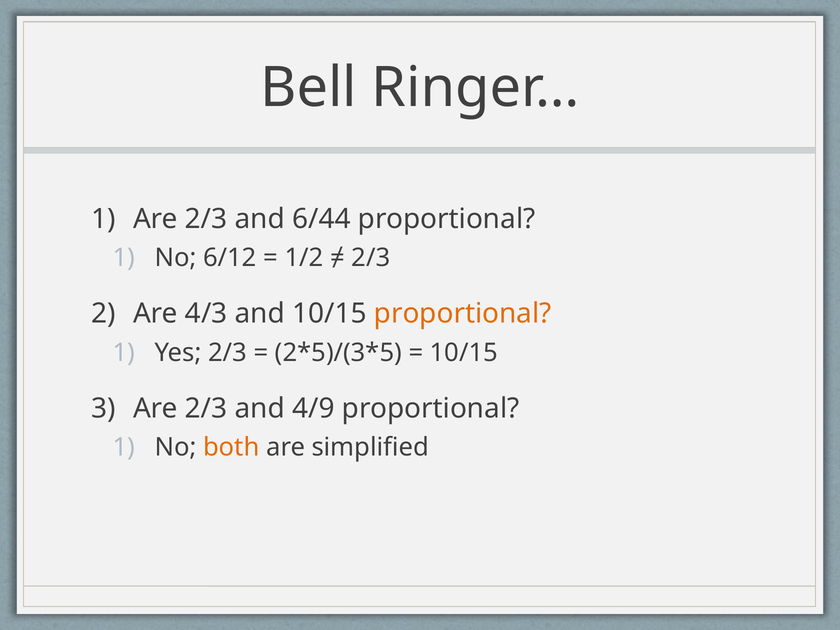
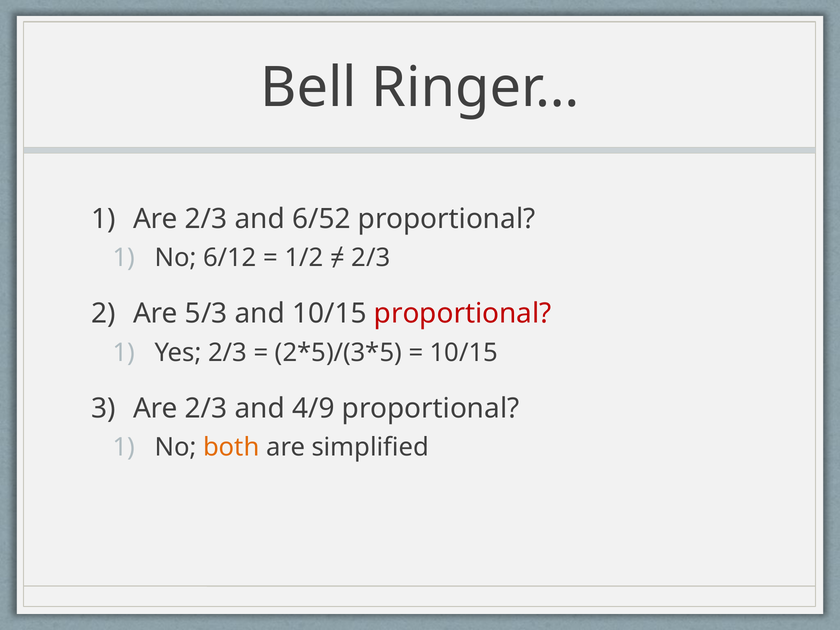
6/44: 6/44 -> 6/52 (321, 219)
4/3: 4/3 -> 5/3 (206, 314)
proportional colour: orange -> red (463, 314)
